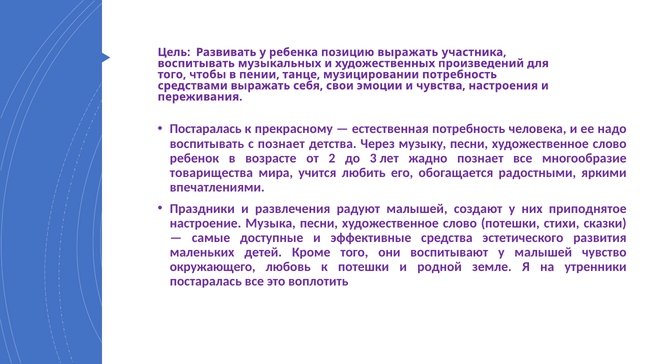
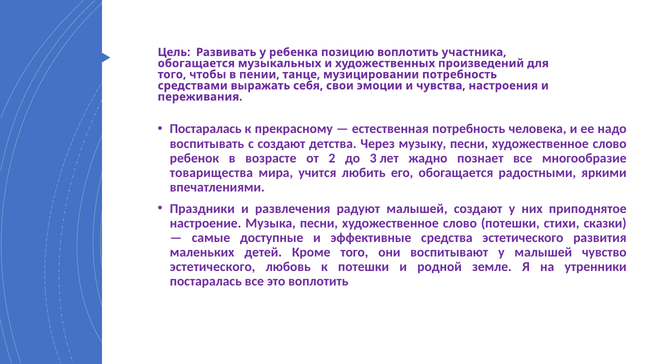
позицию выражать: выражать -> воплотить (408, 52)
воспитывать: воспитывать -> обогащается (196, 63)
с познает: познает -> создают (281, 144)
окружающего: окружающего -> эстетического (213, 267)
